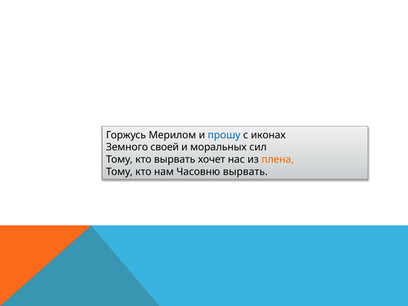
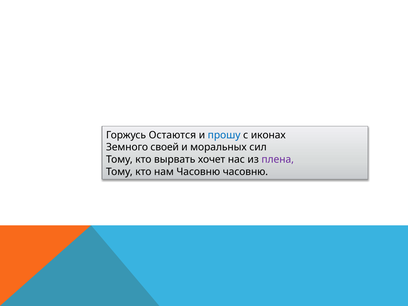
Мерилом: Мерилом -> Остаются (172, 135)
плена colour: orange -> purple (278, 160)
Часовню вырвать: вырвать -> часовню (245, 172)
